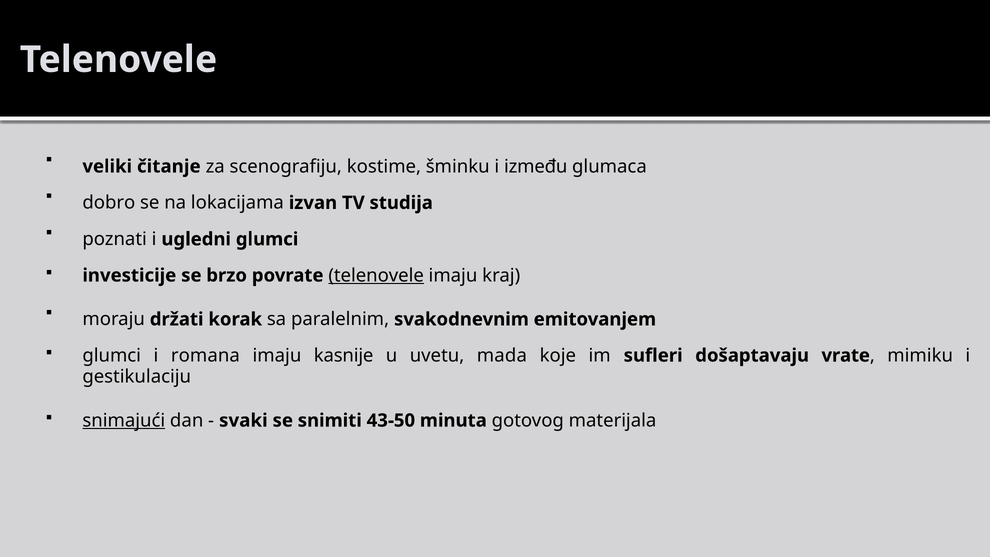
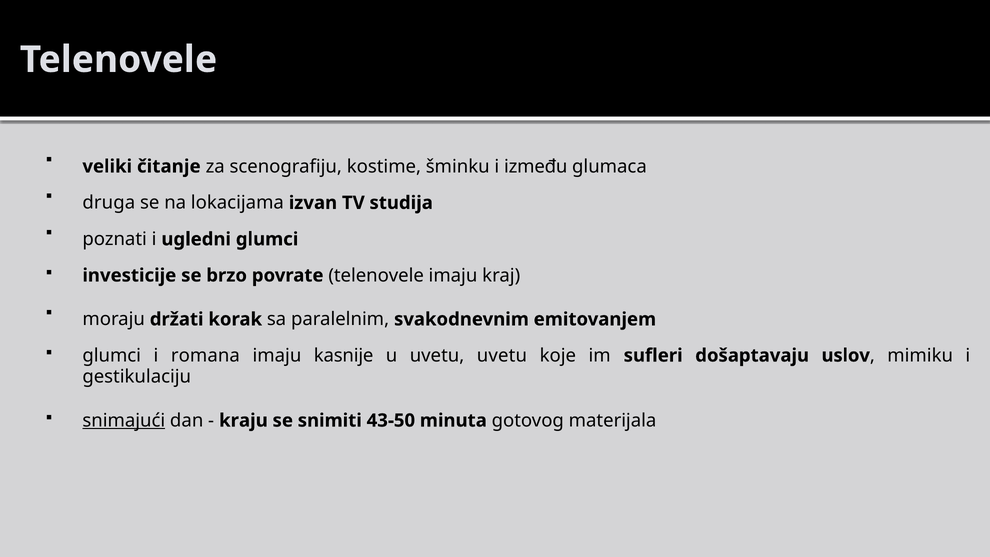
dobro: dobro -> druga (109, 203)
telenovele underline: present -> none (376, 275)
uvetu mada: mada -> uvetu (502, 355)
vrate: vrate -> uslov (846, 355)
svaki: svaki -> kraju (243, 420)
